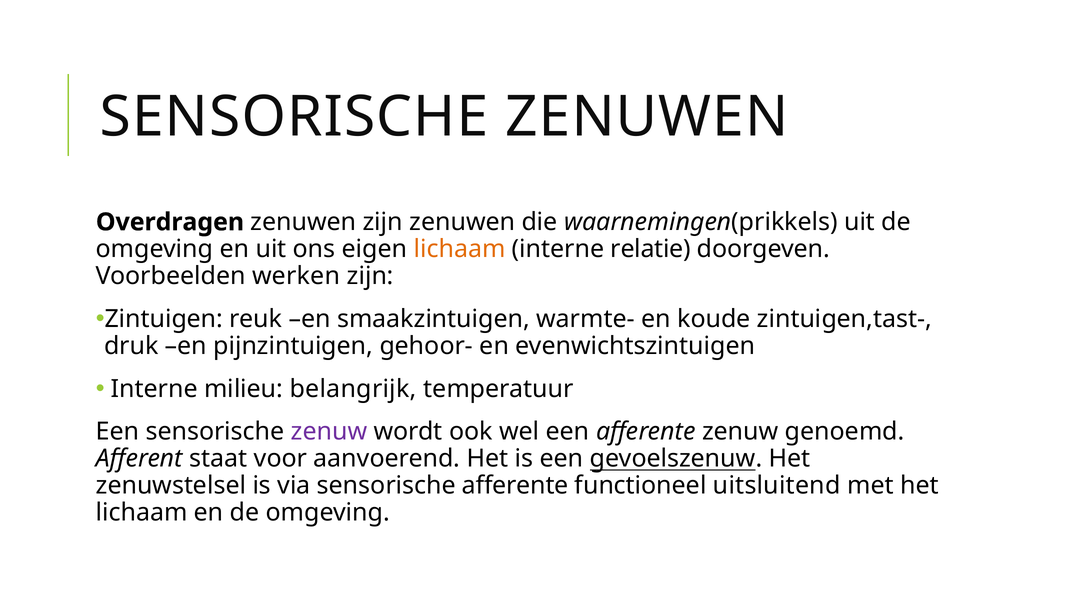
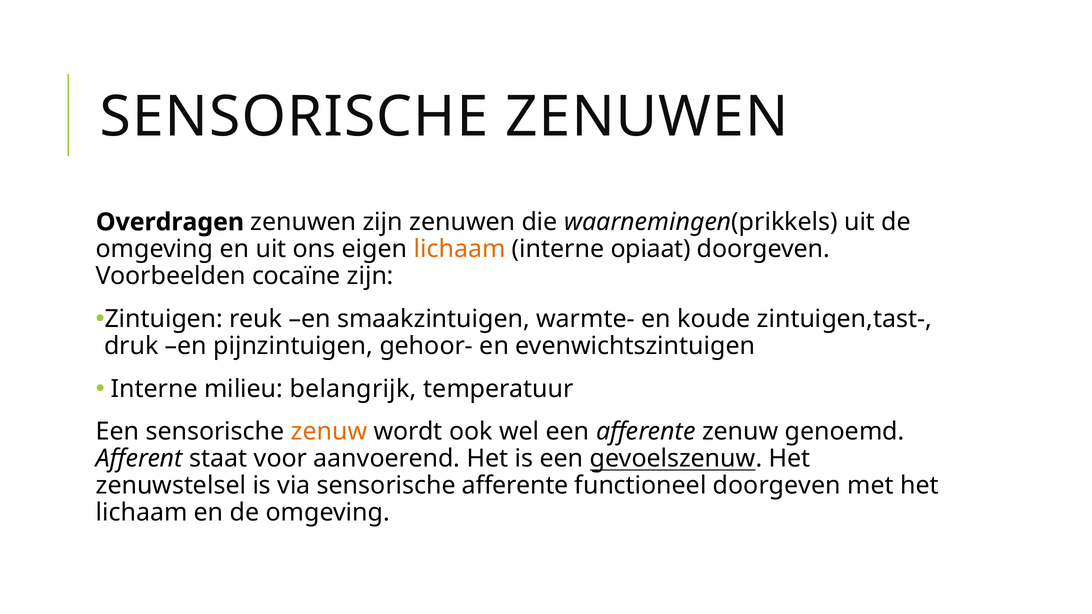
relatie: relatie -> opiaat (651, 249)
werken: werken -> cocaïne (296, 276)
zenuw colour: purple -> orange (329, 432)
functioneel uitsluitend: uitsluitend -> doorgeven (777, 486)
